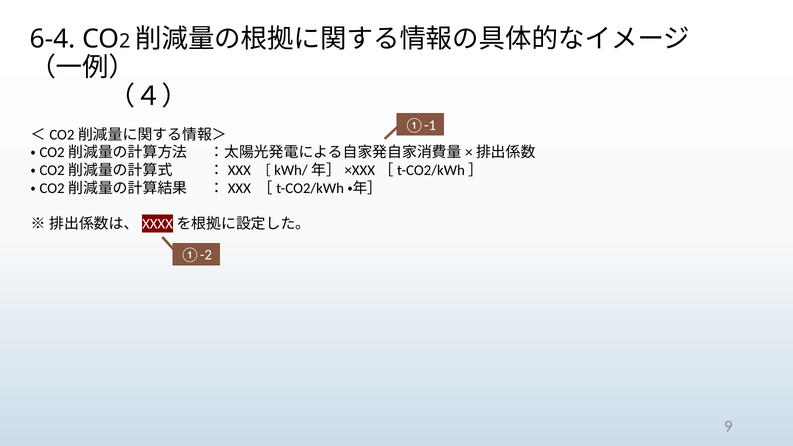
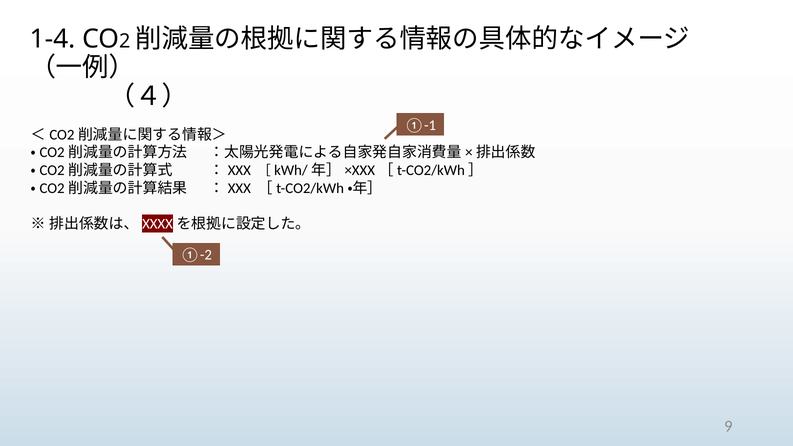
6-4: 6-4 -> 1-4 (52, 39)
